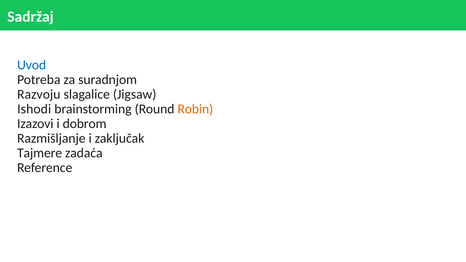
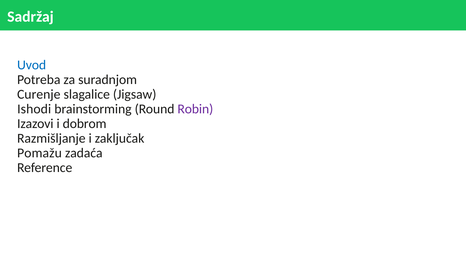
Razvoju: Razvoju -> Curenje (39, 94)
Robin colour: orange -> purple (195, 109)
Tajmere: Tajmere -> Pomažu (39, 153)
